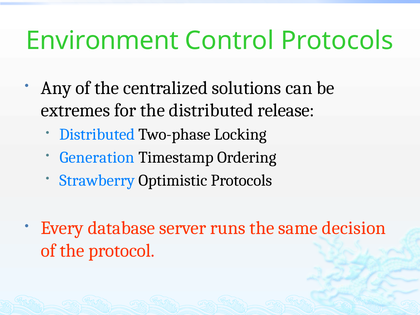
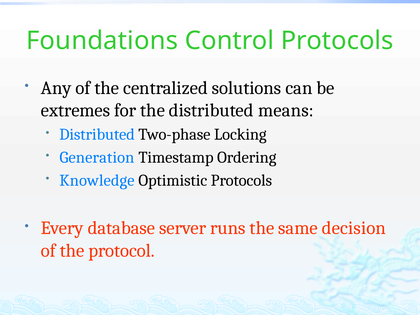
Environment: Environment -> Foundations (102, 41)
release: release -> means (286, 110)
Strawberry: Strawberry -> Knowledge (97, 180)
